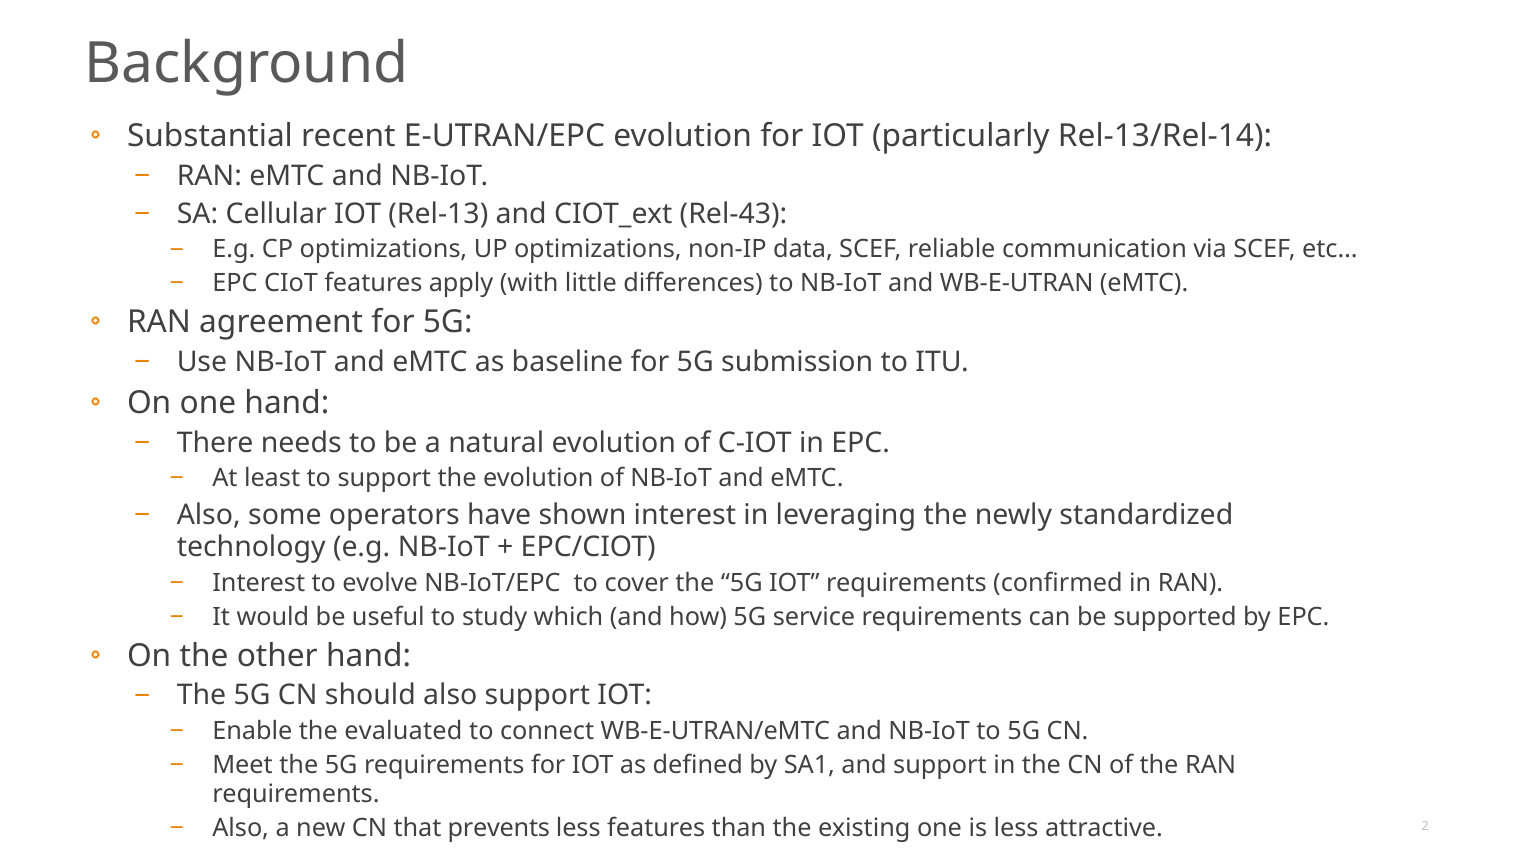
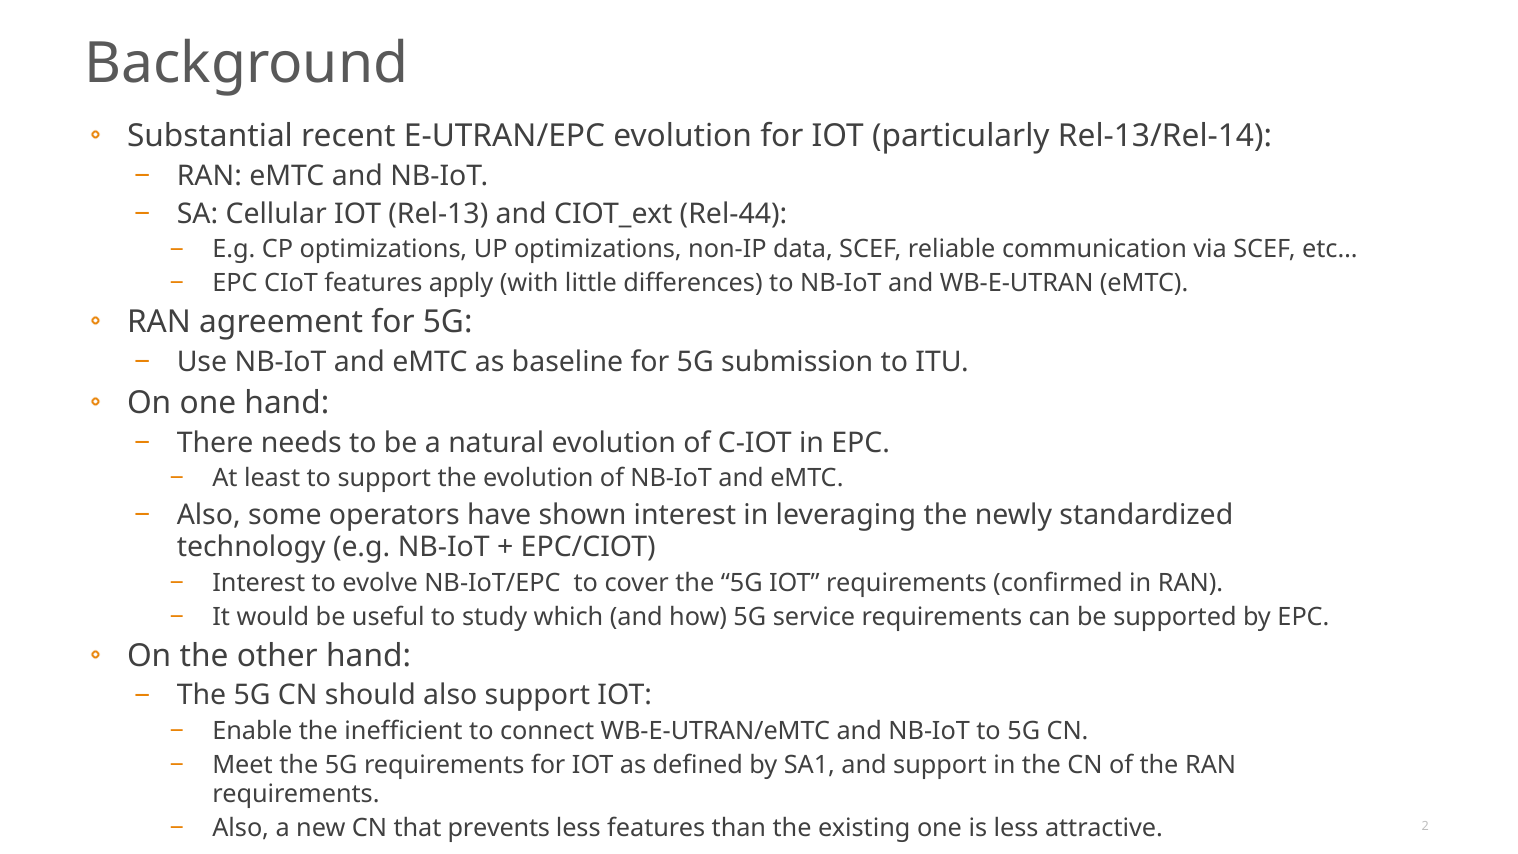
Rel-43: Rel-43 -> Rel-44 (733, 214)
evaluated: evaluated -> inefficient (403, 731)
